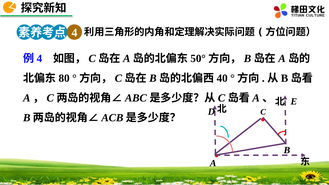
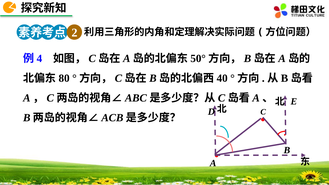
4: 4 -> 2 (74, 33)
